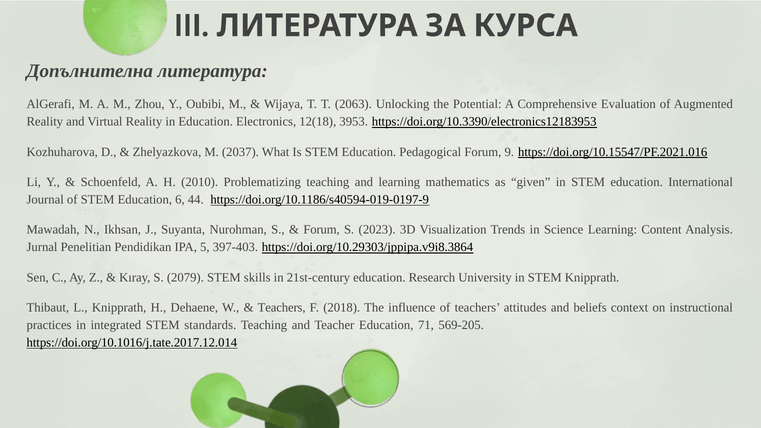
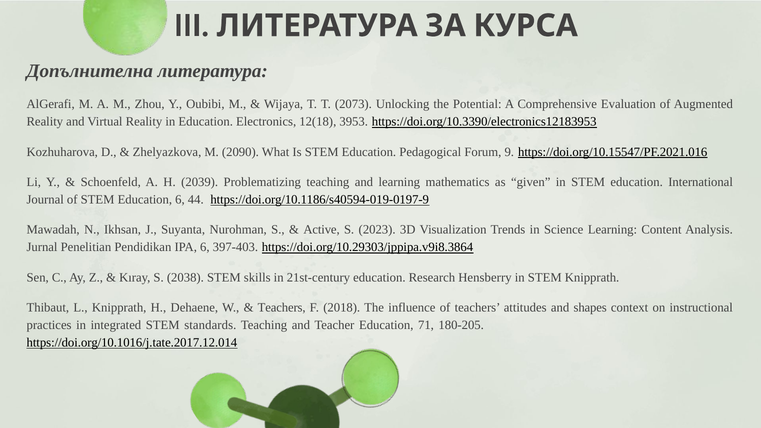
2063: 2063 -> 2073 (353, 104)
2037: 2037 -> 2090 (240, 152)
2010: 2010 -> 2039 (200, 182)
Forum: Forum -> Active (322, 230)
IPA 5: 5 -> 6 (205, 247)
2079: 2079 -> 2038 (185, 277)
University: University -> Hensberry (485, 277)
beliefs: beliefs -> shapes (590, 308)
569-205: 569-205 -> 180-205 (461, 325)
